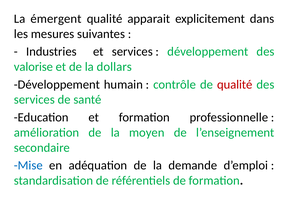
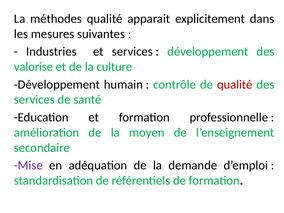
émergent: émergent -> méthodes (56, 19)
dollars: dollars -> culture (114, 67)
Mise colour: blue -> purple (28, 165)
